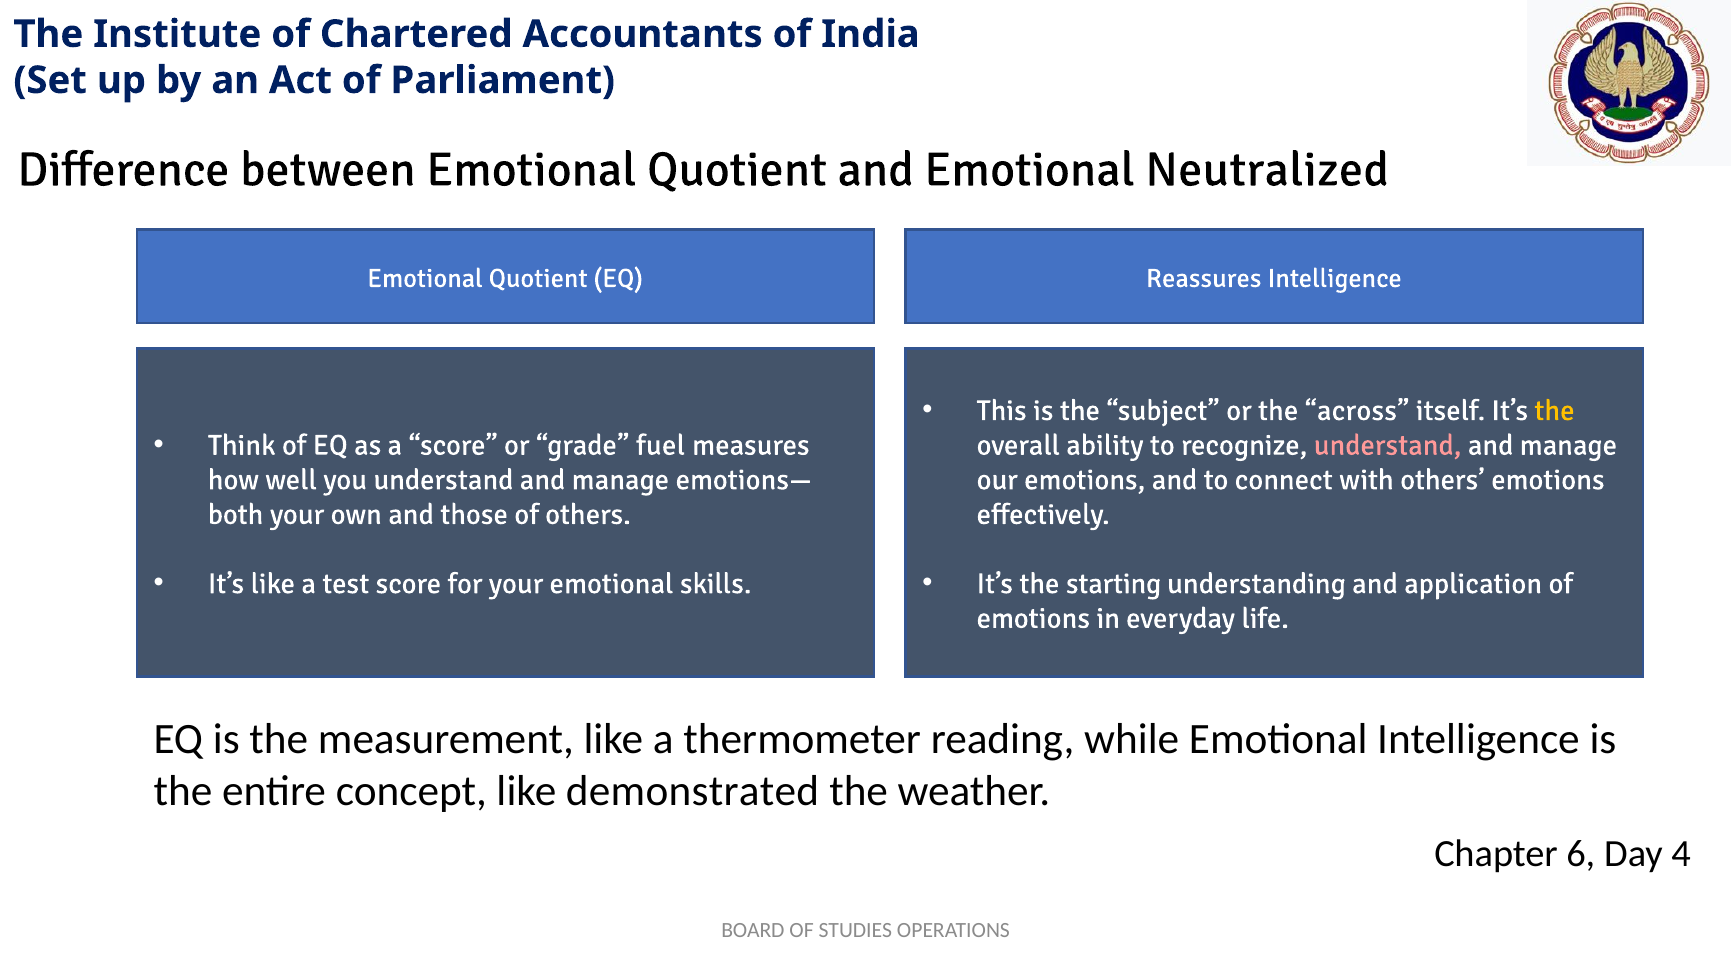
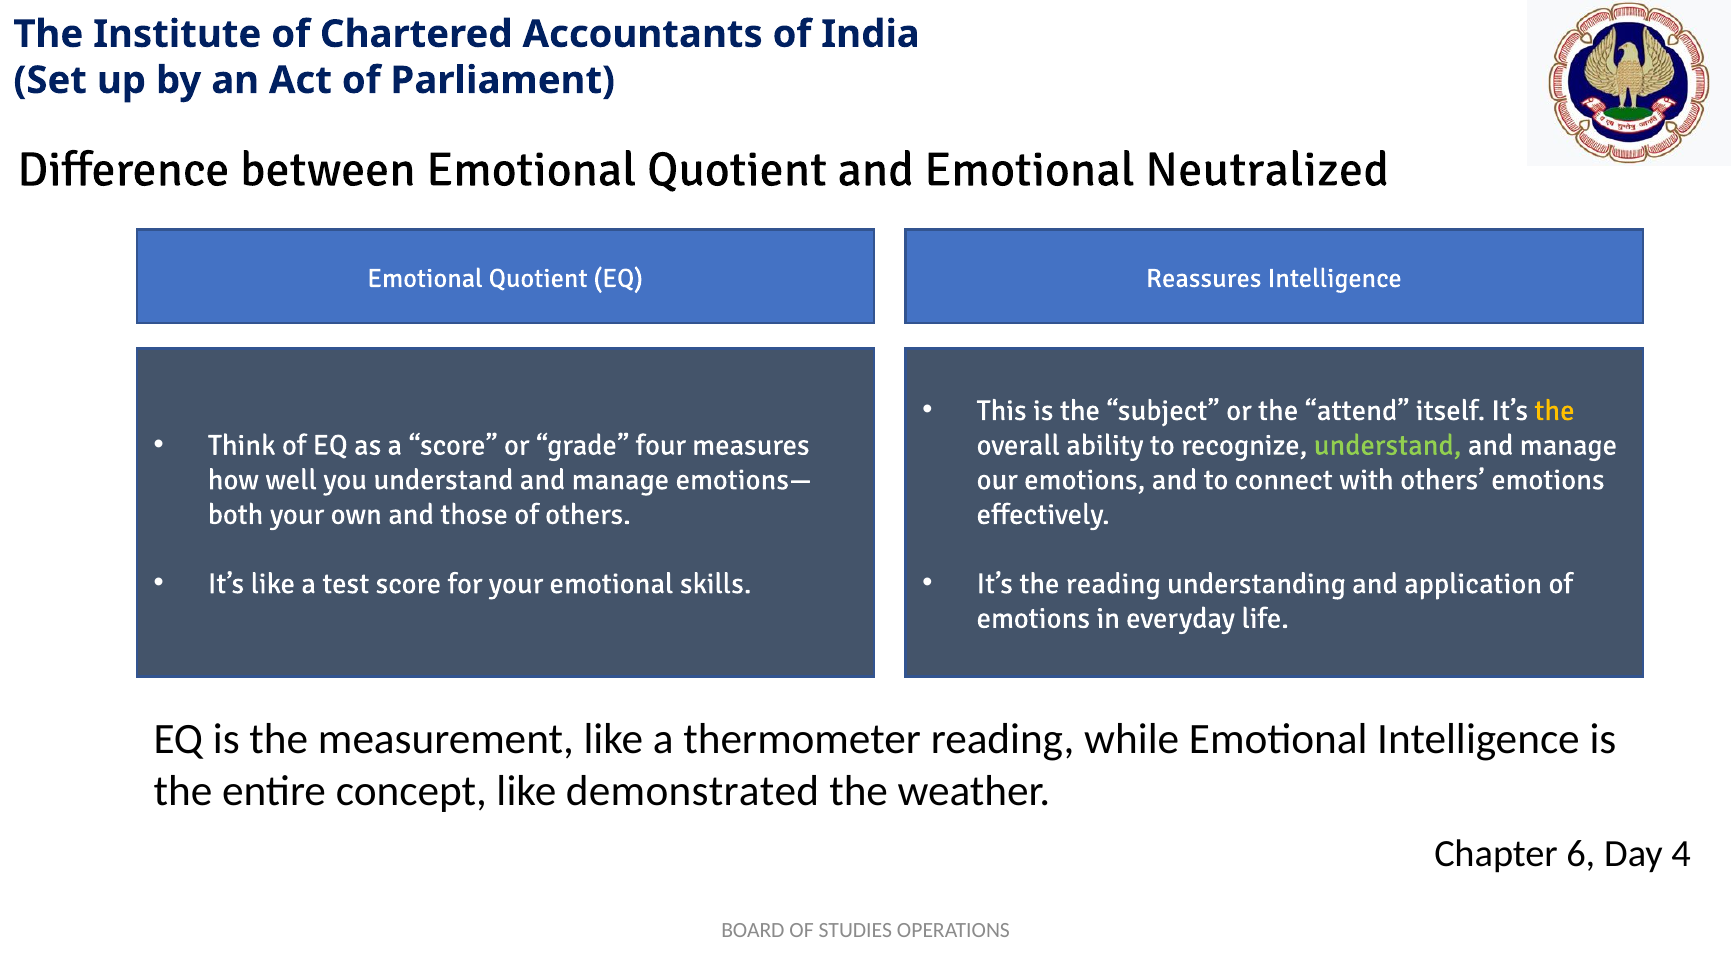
across: across -> attend (1357, 410)
fuel: fuel -> four (661, 445)
understand colour: pink -> light green (1388, 445)
the starting: starting -> reading (1113, 584)
